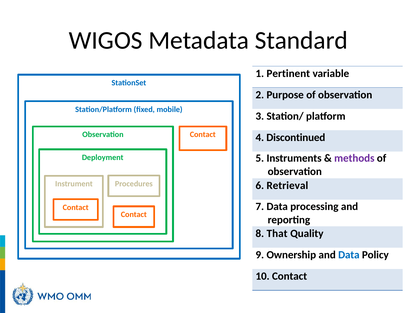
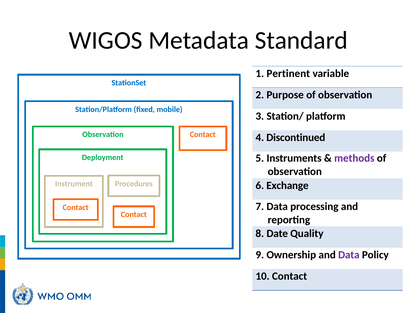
Retrieval: Retrieval -> Exchange (287, 185)
That: That -> Date (277, 233)
Data colour: blue -> purple (349, 255)
